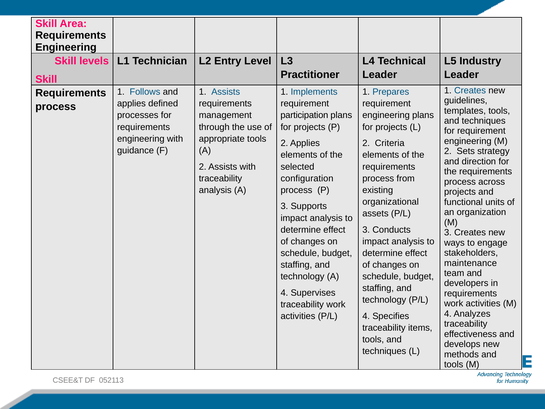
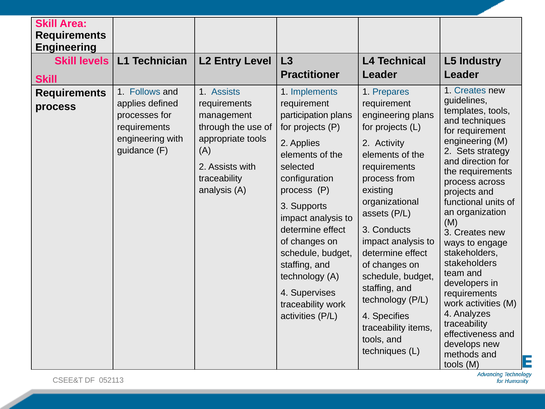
Criteria: Criteria -> Activity (390, 143)
maintenance: maintenance -> stakeholders (470, 263)
